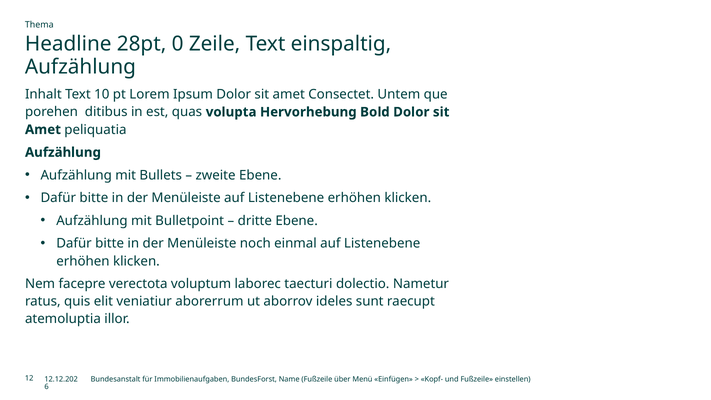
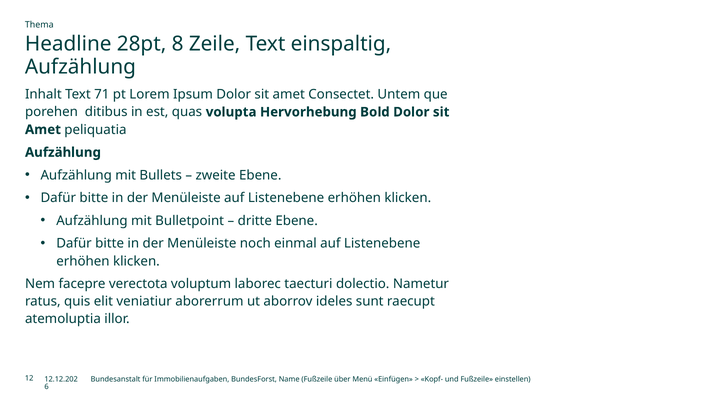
0: 0 -> 8 (178, 44)
10: 10 -> 71 (102, 94)
